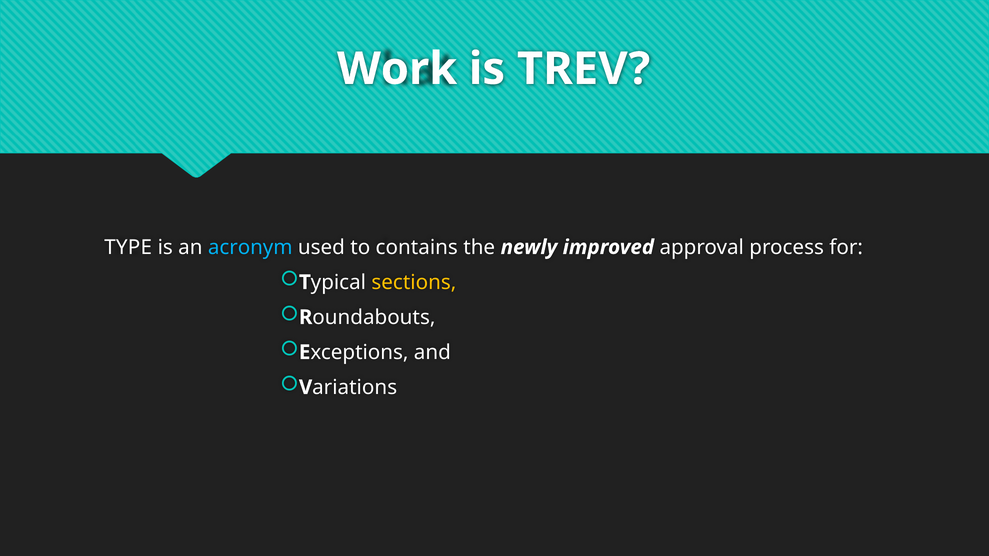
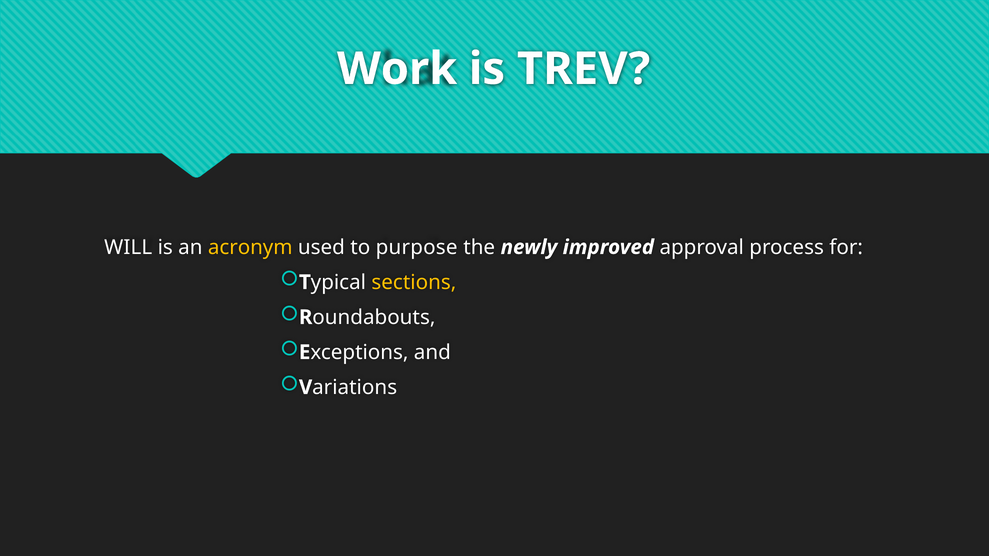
TYPE: TYPE -> WILL (128, 247)
acronym colour: light blue -> yellow (250, 247)
contains: contains -> purpose (417, 247)
